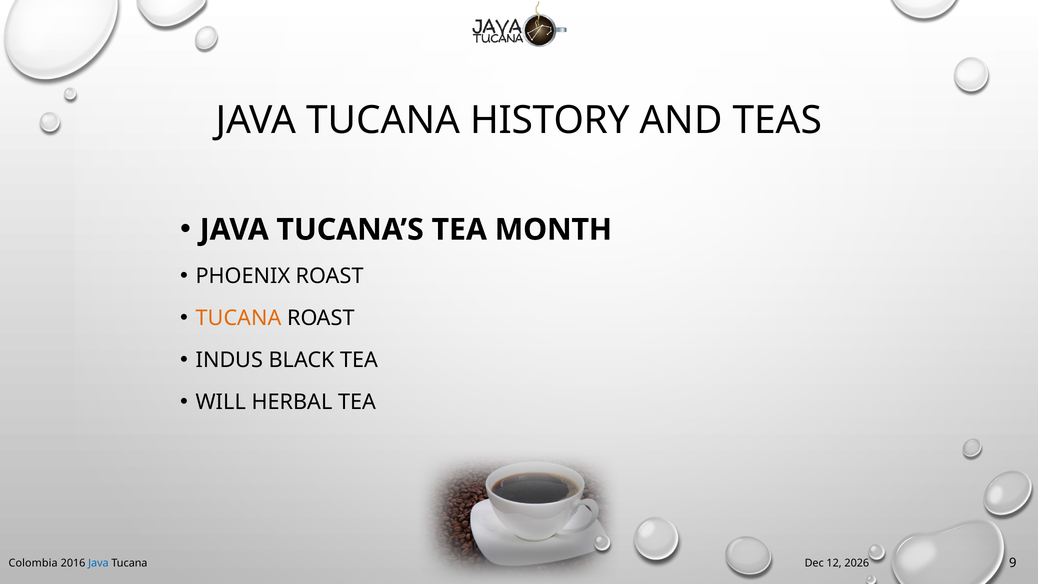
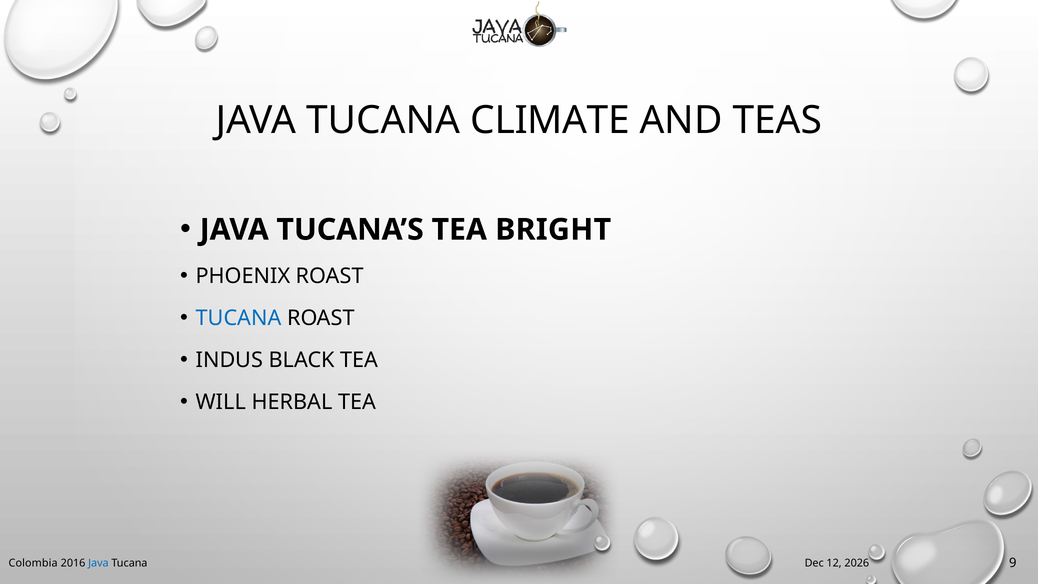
HISTORY: HISTORY -> CLIMATE (550, 120)
MONTH: MONTH -> BRIGHT (553, 230)
TUCANA colour: orange -> blue (239, 318)
